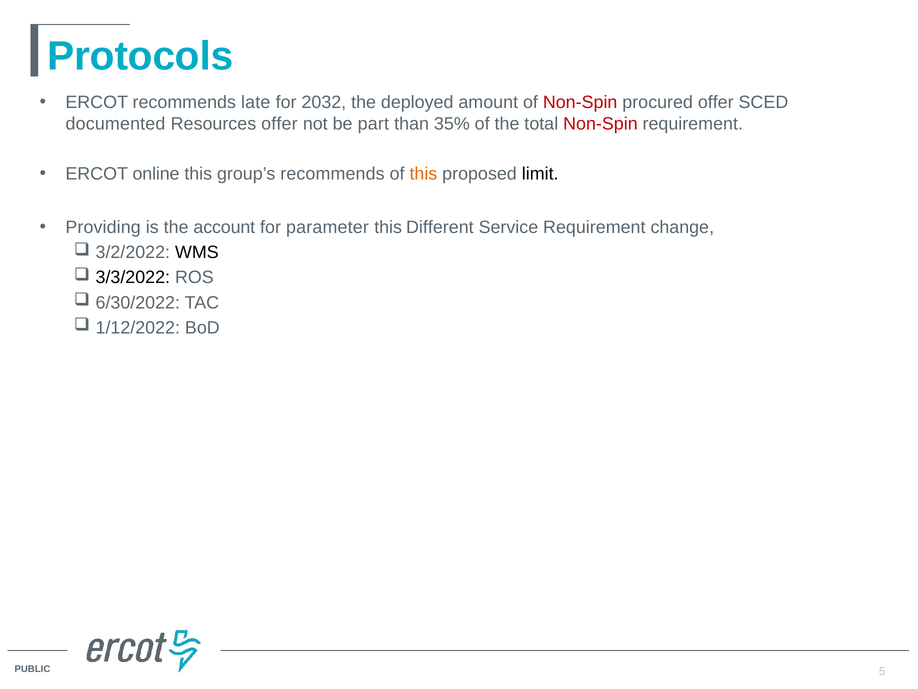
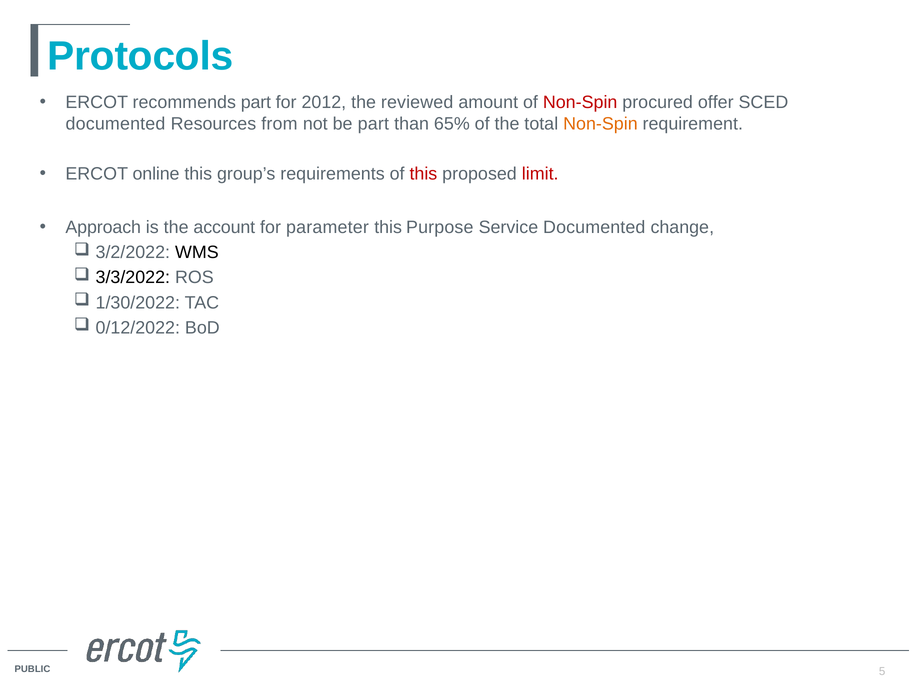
recommends late: late -> part (256, 102)
2032: 2032 -> 2012 (324, 102)
deployed: deployed -> reviewed (417, 102)
Resources offer: offer -> from (279, 124)
35%: 35% -> 65% (452, 124)
Non-Spin colour: red -> orange (600, 124)
group’s recommends: recommends -> requirements (333, 174)
this colour: orange -> red (423, 174)
limit colour: black -> red (540, 174)
Providing: Providing -> Approach (103, 227)
Different: Different -> Purpose (440, 227)
Service Requirement: Requirement -> Documented (594, 227)
6/30/2022: 6/30/2022 -> 1/30/2022 (138, 302)
1/12/2022: 1/12/2022 -> 0/12/2022 (138, 327)
